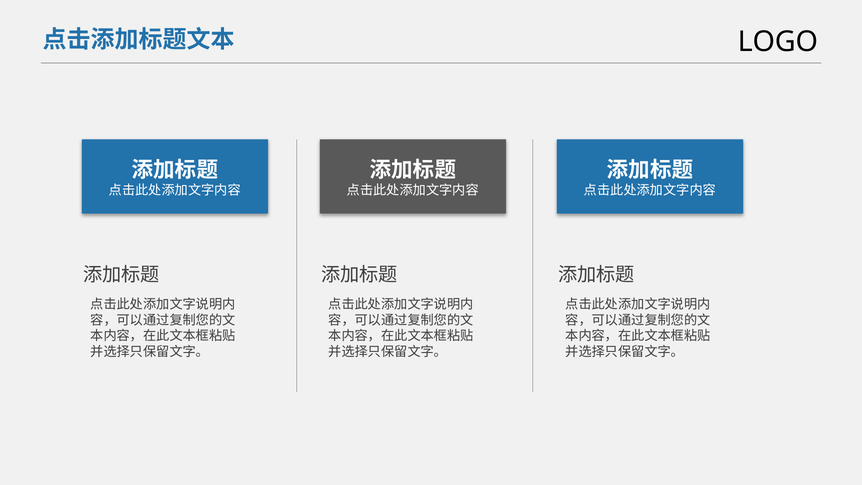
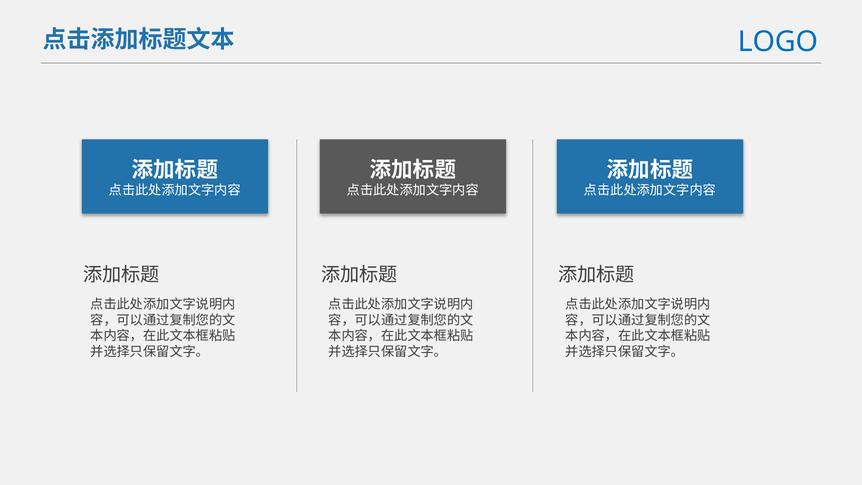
LOGO colour: black -> blue (778, 42)
